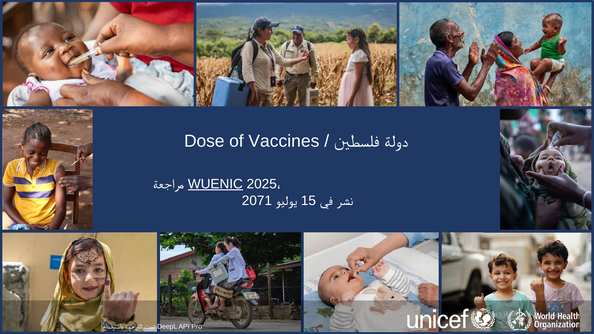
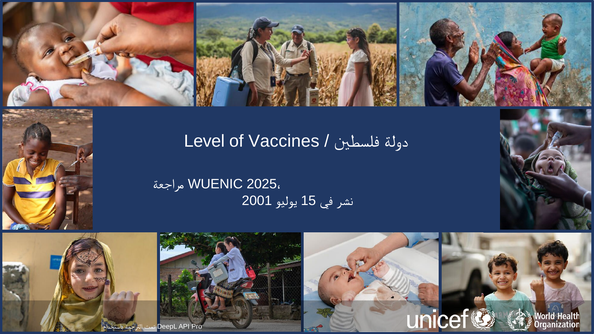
Dose: Dose -> Level (204, 141)
WUENIC underline: present -> none (215, 184)
2071: 2071 -> 2001 (257, 201)
